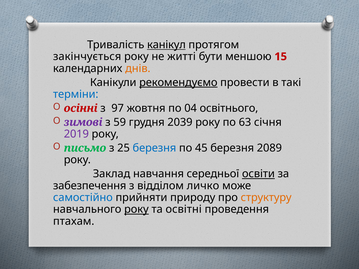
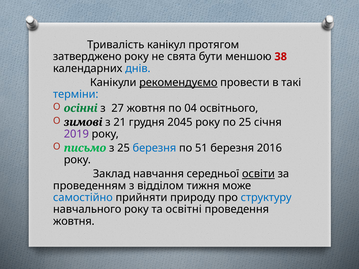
канікул underline: present -> none (166, 45)
закінчується: закінчується -> затверджено (87, 57)
житті: житті -> свята (182, 57)
15: 15 -> 38 (281, 57)
днів colour: orange -> blue (138, 69)
осінні colour: red -> green (81, 108)
97: 97 -> 27 (118, 108)
зимові colour: purple -> black (83, 122)
59: 59 -> 21 (120, 122)
2039: 2039 -> 2045 (180, 122)
по 63: 63 -> 25 (245, 122)
45: 45 -> 51 (201, 148)
2089: 2089 -> 2016 (269, 148)
забезпечення: забезпечення -> проведенням (90, 186)
личко: личко -> тижня (203, 186)
структуру colour: orange -> blue (266, 198)
року underline: present -> none (136, 210)
птахам: птахам -> жовтня (74, 221)
